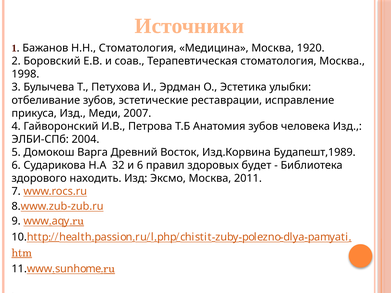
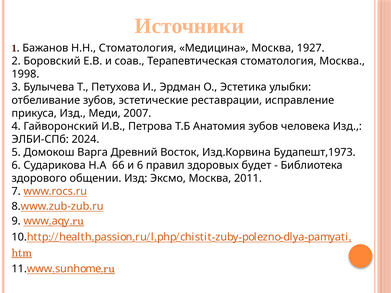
1920: 1920 -> 1927 (311, 48)
2004: 2004 -> 2024 (85, 139)
Будапешт,1989: Будапешт,1989 -> Будапешт,1973 (315, 152)
32: 32 -> 66 (118, 165)
находить: находить -> общении (95, 178)
